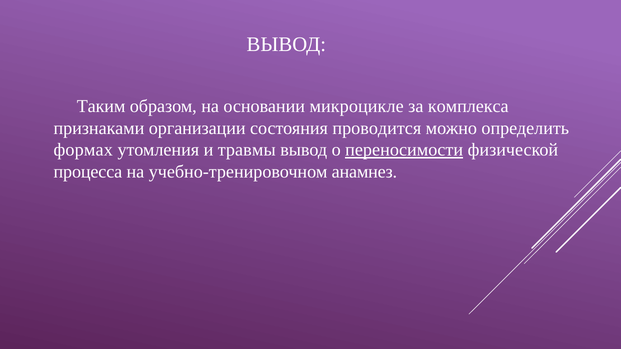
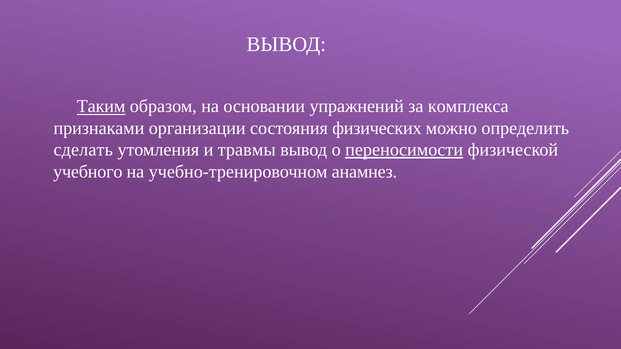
Таким underline: none -> present (101, 107)
микроцикле: микроцикле -> упражнений (357, 107)
проводится: проводится -> физических (377, 128)
формах: формах -> сделать (83, 150)
процесса: процесса -> учебного (88, 172)
